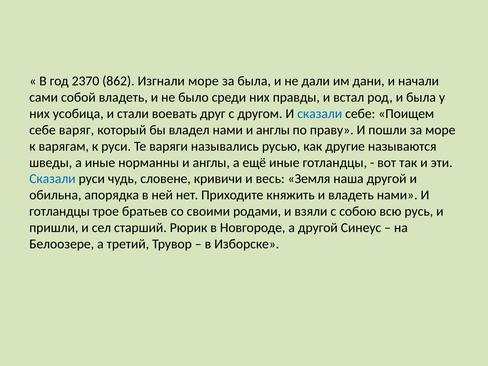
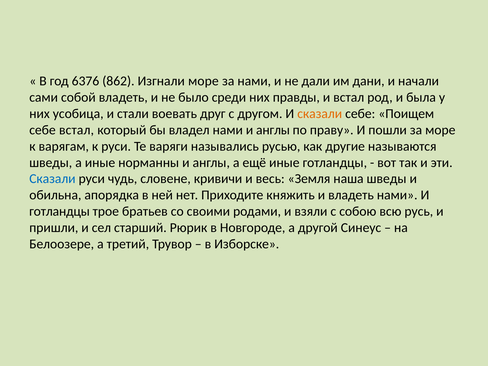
2370: 2370 -> 6376 (85, 81)
за была: была -> нами (254, 81)
сказали colour: blue -> orange (320, 114)
себе варяг: варяг -> встал (76, 130)
наша другой: другой -> шведы (387, 179)
